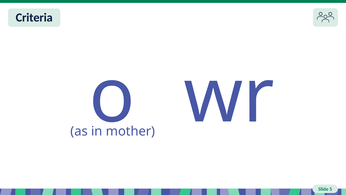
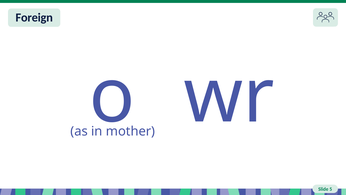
Criteria: Criteria -> Foreign (34, 18)
